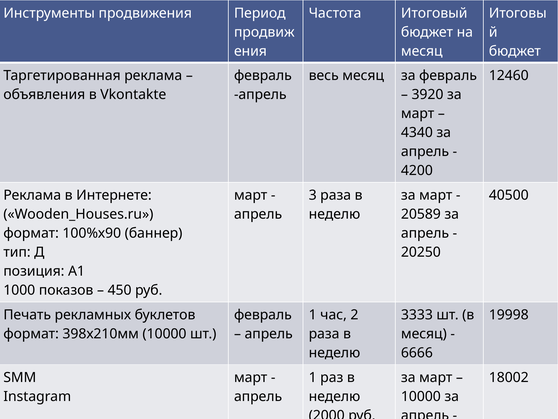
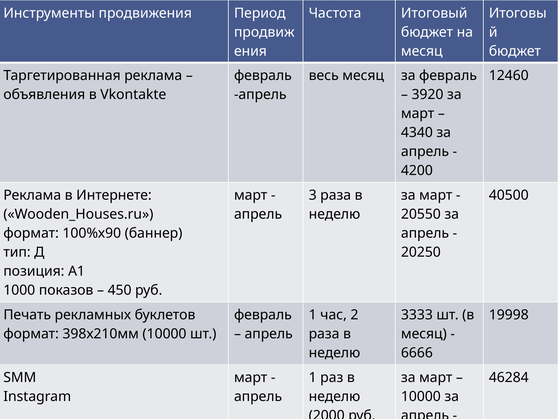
20589: 20589 -> 20550 (421, 214)
18002: 18002 -> 46284 (509, 377)
